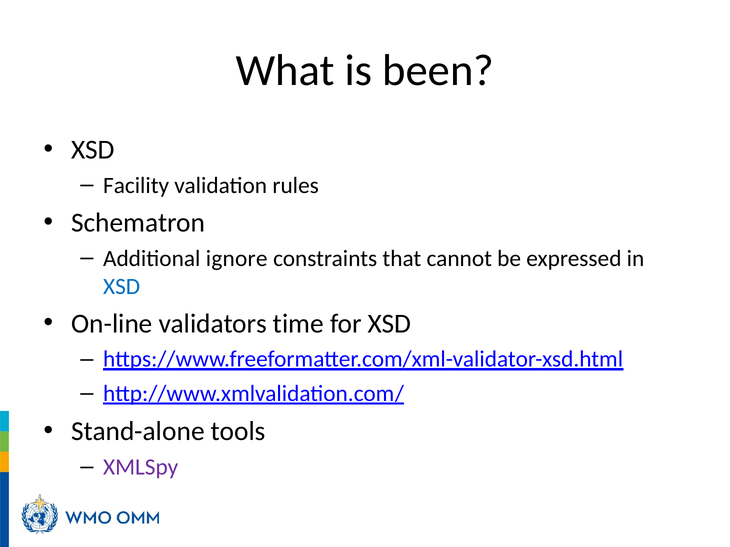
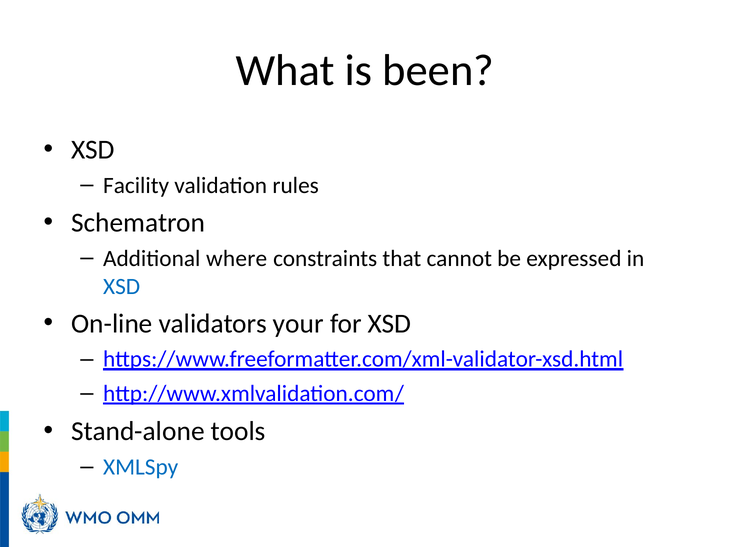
ignore: ignore -> where (237, 259)
time: time -> your (298, 324)
XMLSpy colour: purple -> blue (141, 468)
